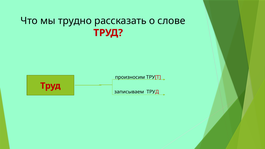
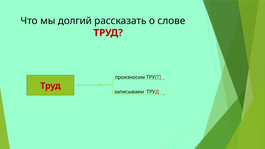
трудно: трудно -> долгий (75, 21)
